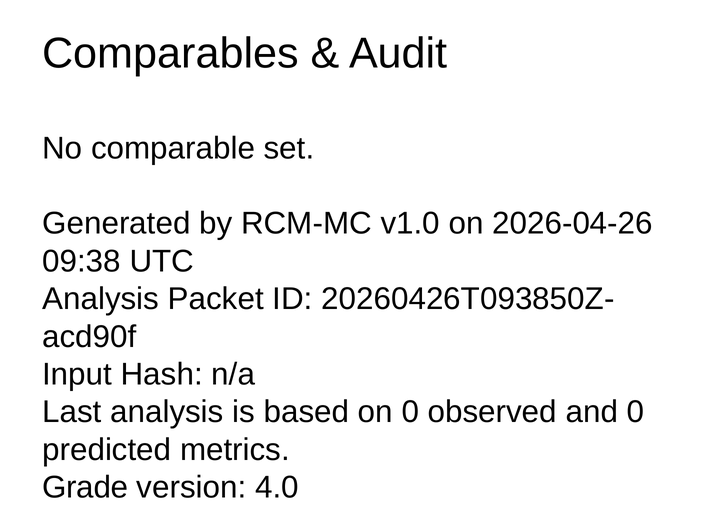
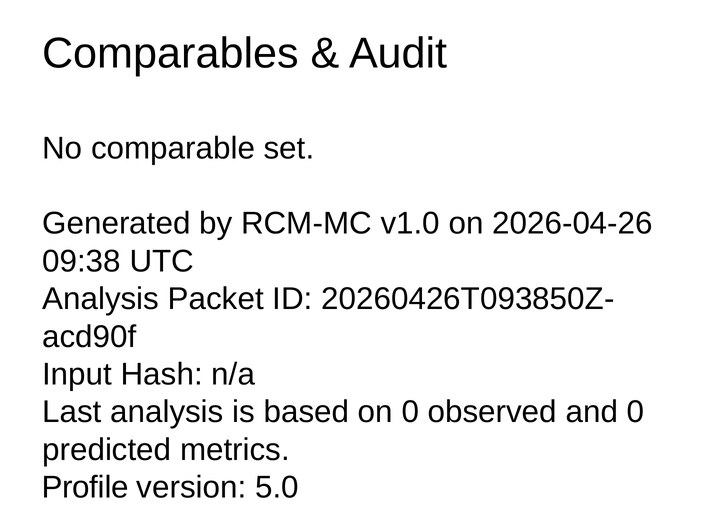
Grade: Grade -> Profile (85, 487)
4.0: 4.0 -> 5.0 (277, 487)
